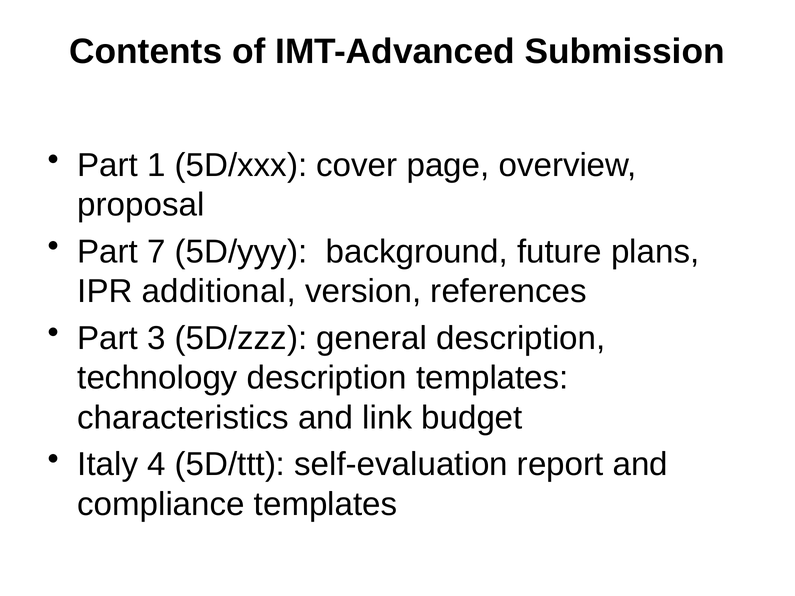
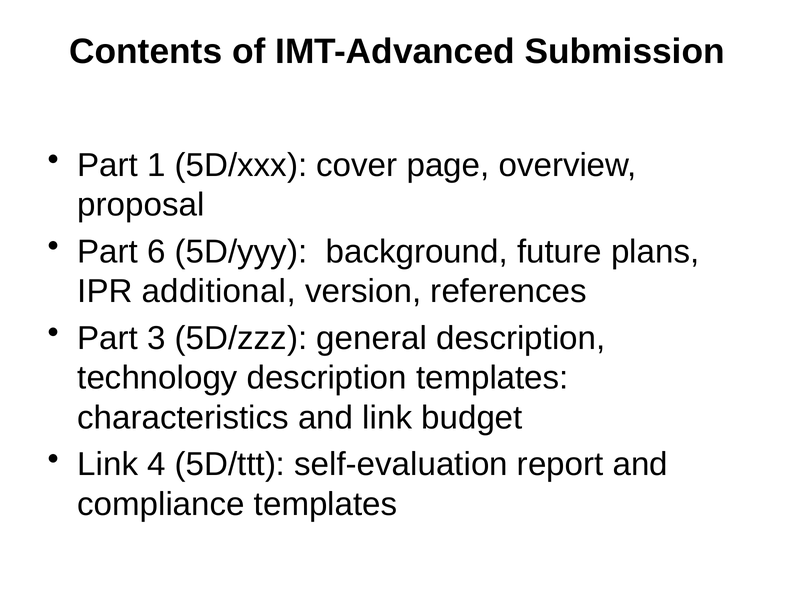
7: 7 -> 6 (156, 252)
Italy: Italy -> Link (108, 465)
